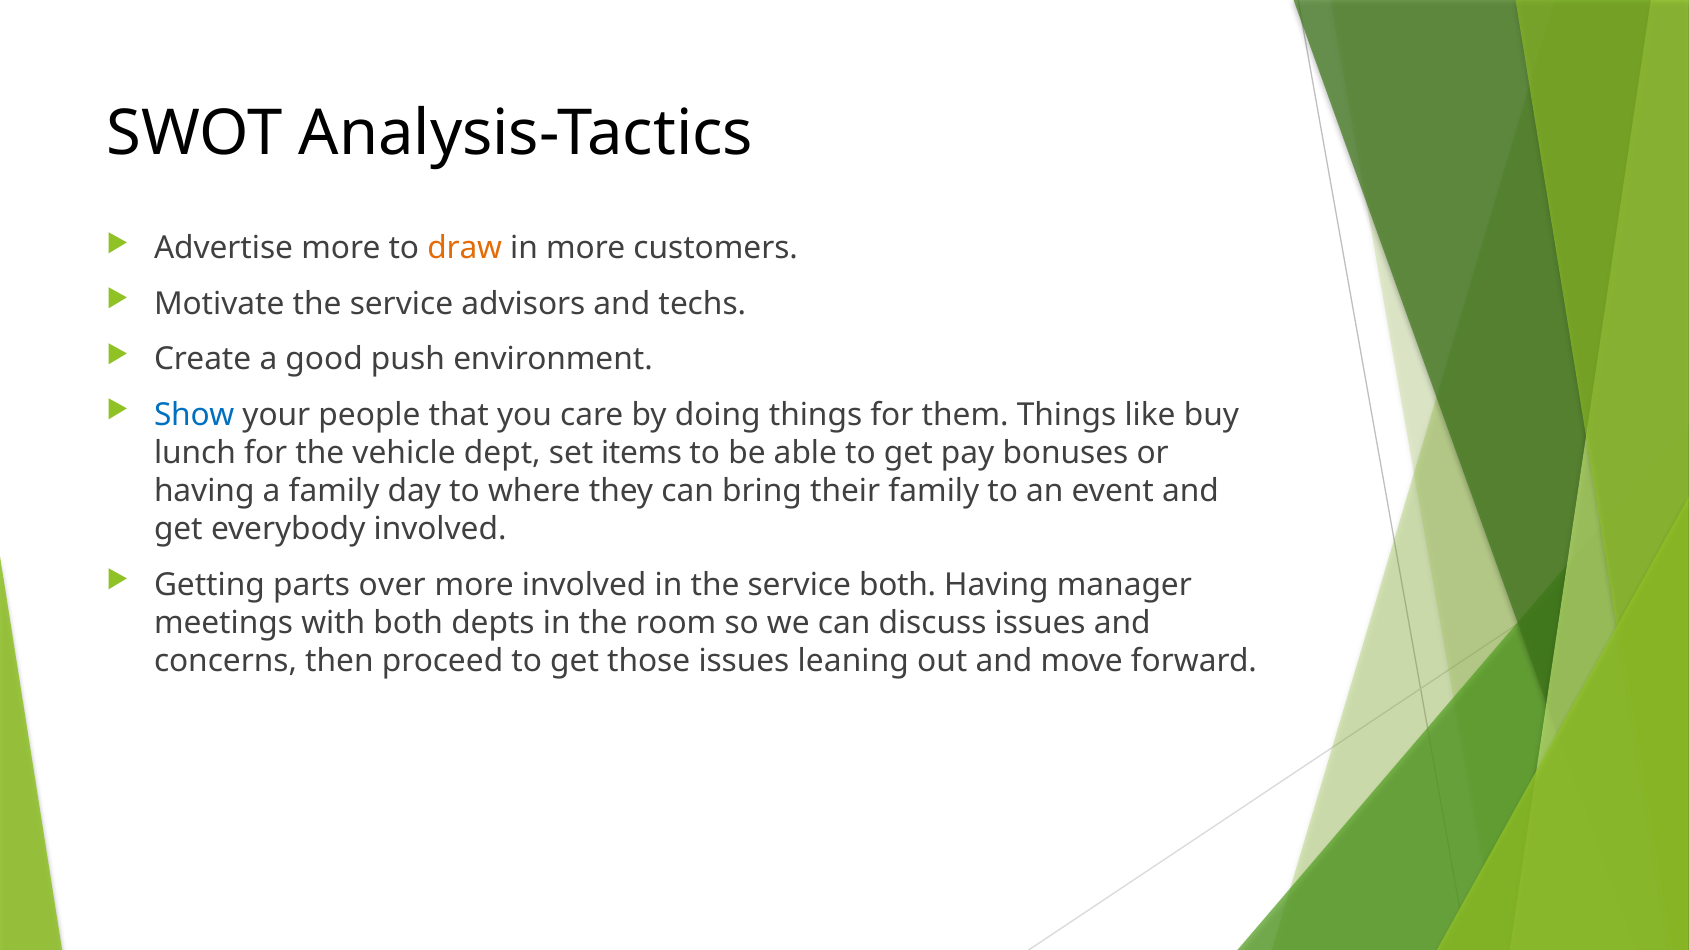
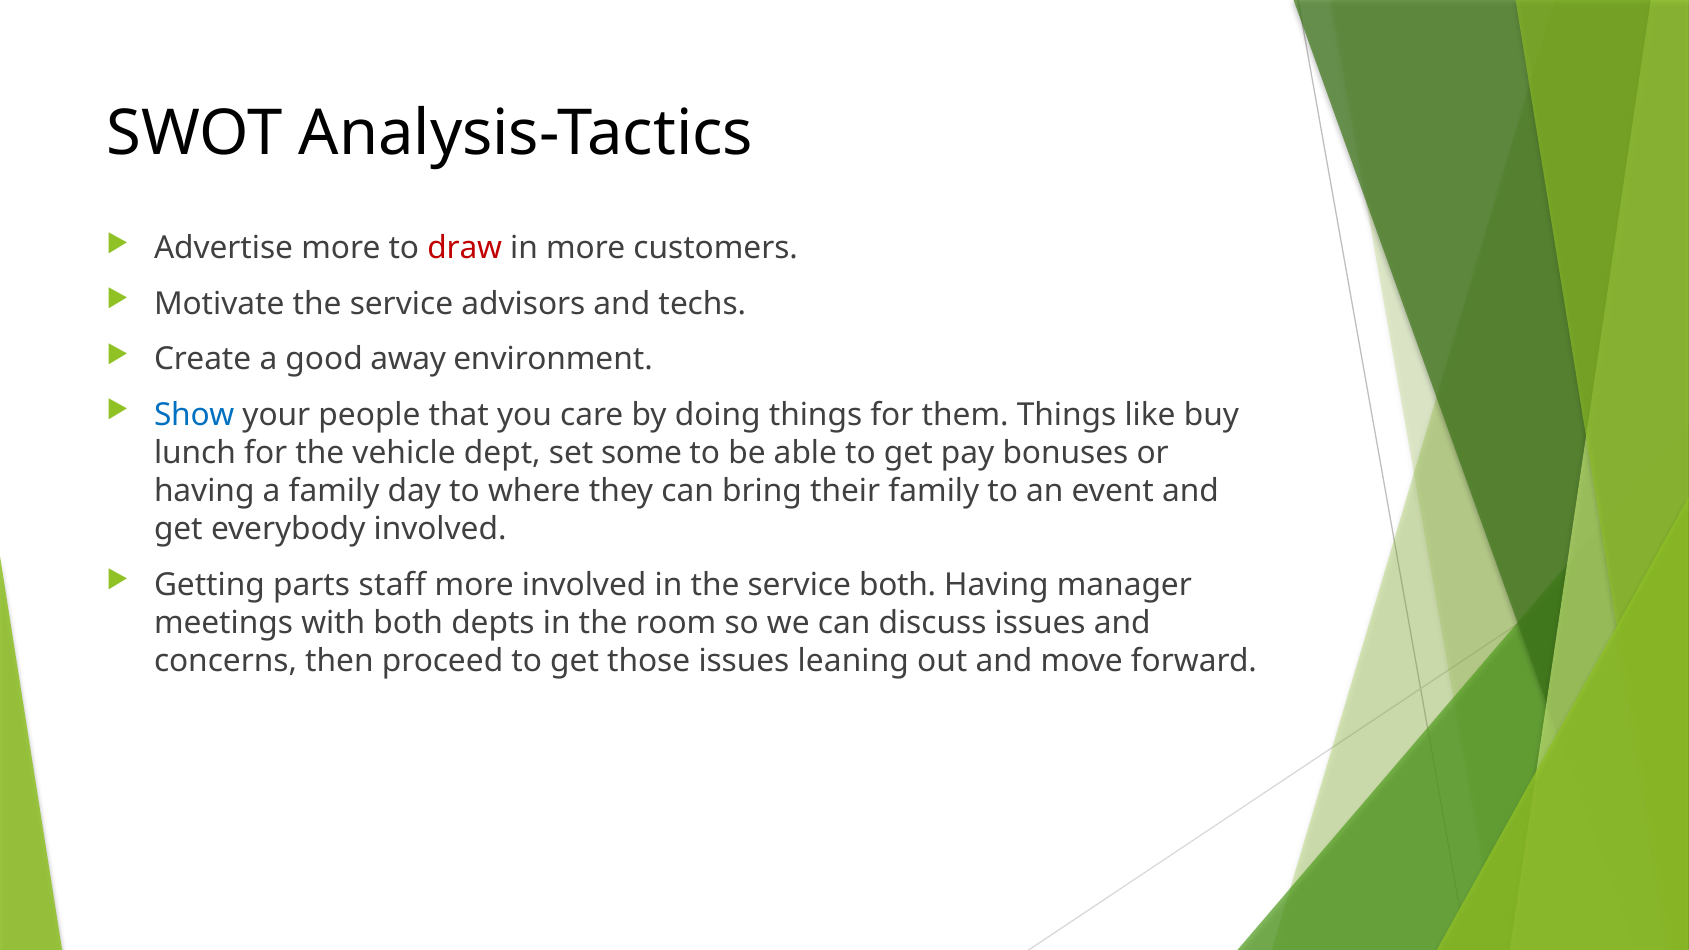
draw colour: orange -> red (465, 248)
push: push -> away (408, 359)
items: items -> some (642, 453)
over: over -> staff (392, 585)
